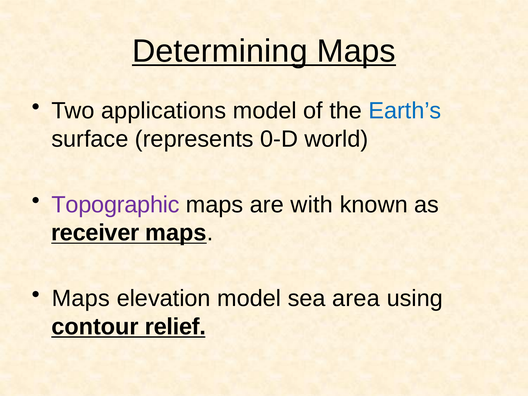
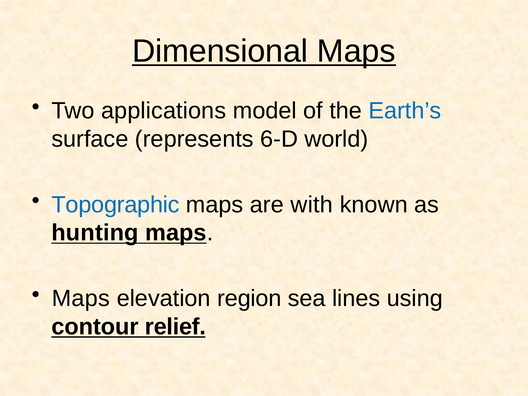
Determining: Determining -> Dimensional (220, 51)
0-D: 0-D -> 6-D (279, 139)
Topographic colour: purple -> blue (116, 205)
receiver: receiver -> hunting (95, 233)
elevation model: model -> region (249, 299)
area: area -> lines (356, 299)
